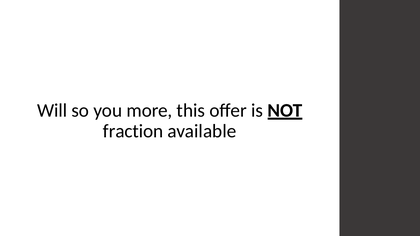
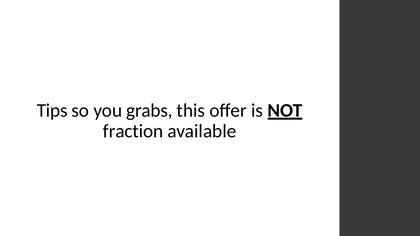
Will: Will -> Tips (52, 111)
more: more -> grabs (149, 111)
